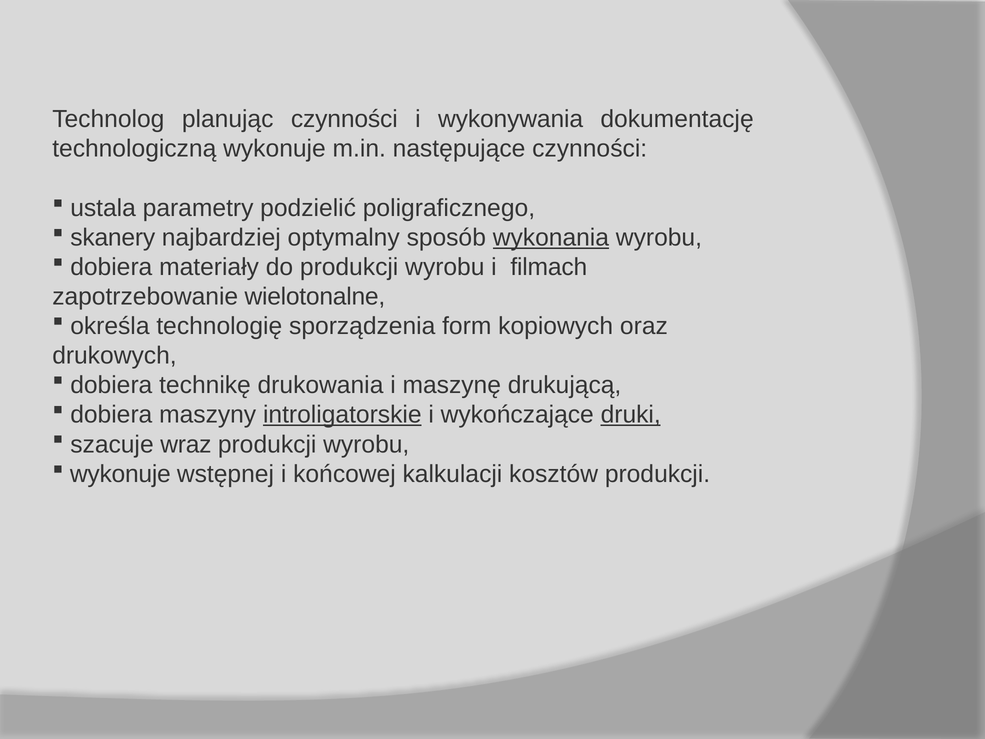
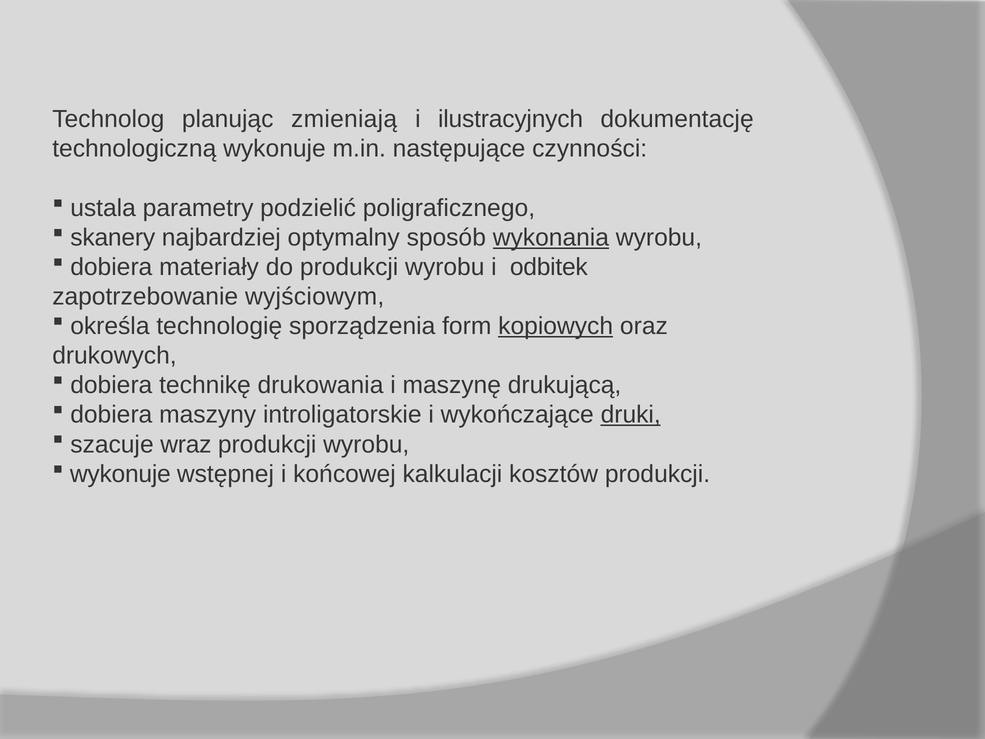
planując czynności: czynności -> zmieniają (344, 119)
wykonywania: wykonywania -> ilustracyjnych (511, 119)
filmach: filmach -> odbitek (549, 267)
wielotonalne: wielotonalne -> wyjściowym (315, 296)
kopiowych underline: none -> present (556, 326)
introligatorskie underline: present -> none (342, 415)
